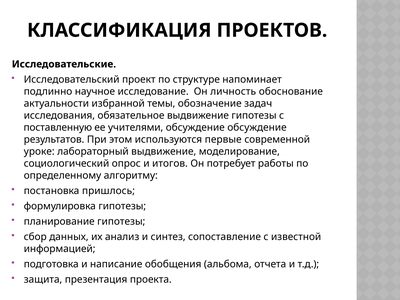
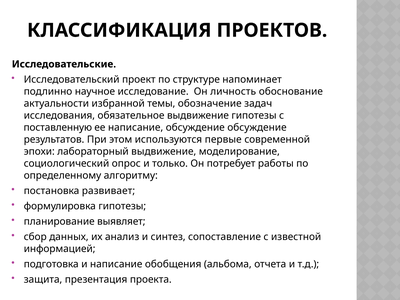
ее учителями: учителями -> написание (136, 128)
уроке: уроке -> эпохи (39, 152)
итогов: итогов -> только (170, 164)
пришлось: пришлось -> развивает (108, 191)
планирование гипотезы: гипотезы -> выявляет (121, 222)
